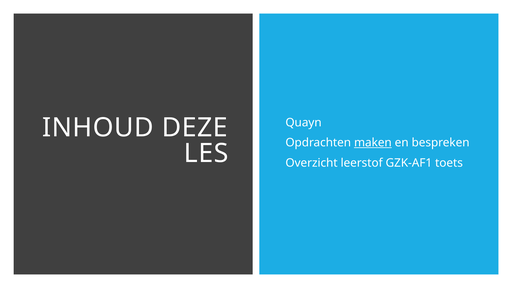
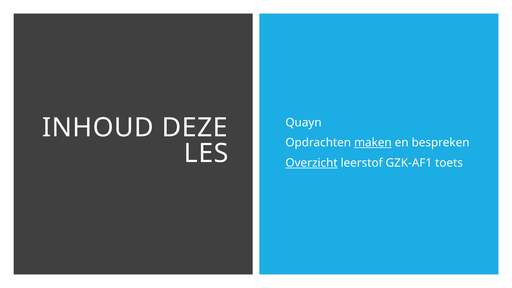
Overzicht underline: none -> present (312, 163)
